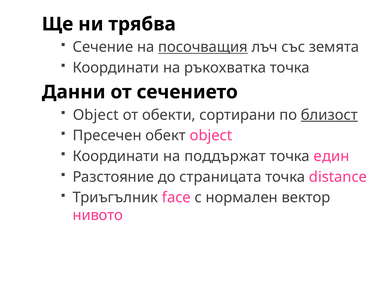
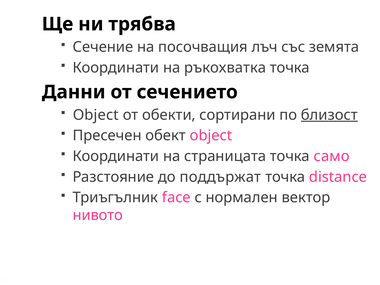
посочващия underline: present -> none (203, 47)
поддържат: поддържат -> страницата (225, 156)
един: един -> само (332, 156)
страницата: страницата -> поддържат (220, 177)
